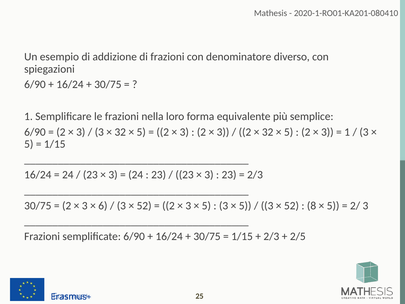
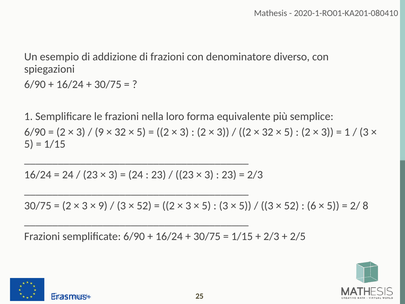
3: 3 -> 9 (99, 132)
6: 6 -> 9 (103, 206)
8: 8 -> 6 (312, 206)
2/ 3: 3 -> 8 (366, 206)
